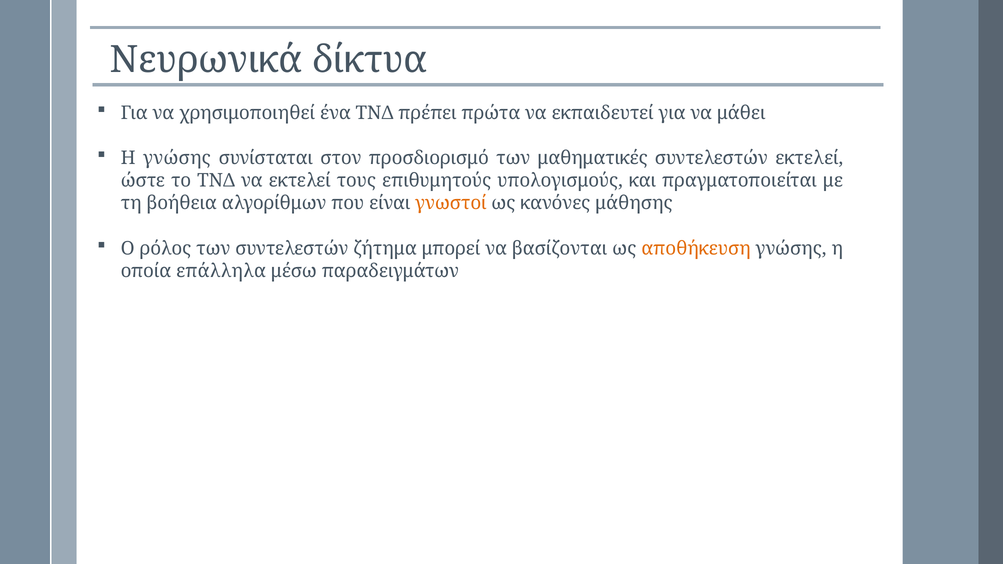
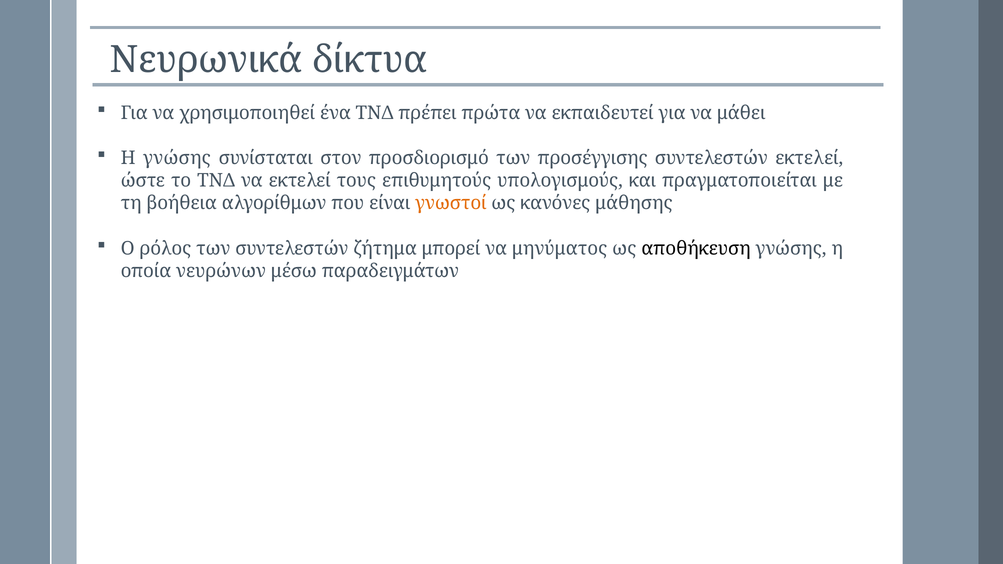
μαθηματικές: μαθηματικές -> προσέγγισης (593, 158)
βασίζονται: βασίζονται -> μηνύματος (560, 249)
αποθήκευση colour: orange -> black (696, 249)
επάλληλα: επάλληλα -> νευρώνων (221, 271)
